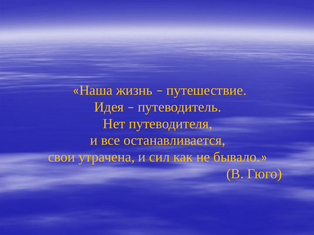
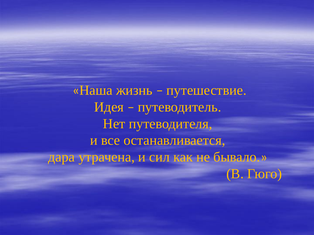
свои: свои -> дара (61, 157)
